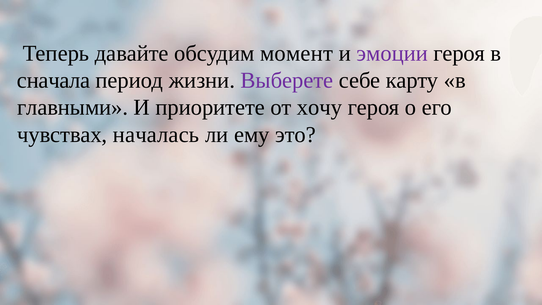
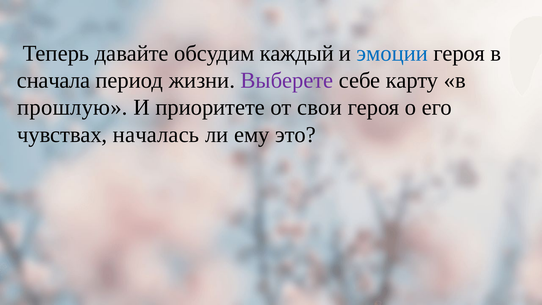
момент: момент -> каждый (297, 53)
эмоции colour: purple -> blue (392, 53)
главными: главными -> прошлую (72, 107)
хочу: хочу -> свои (320, 107)
